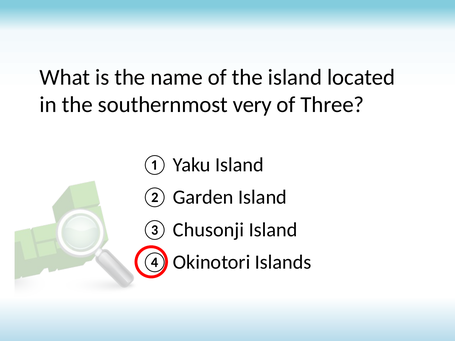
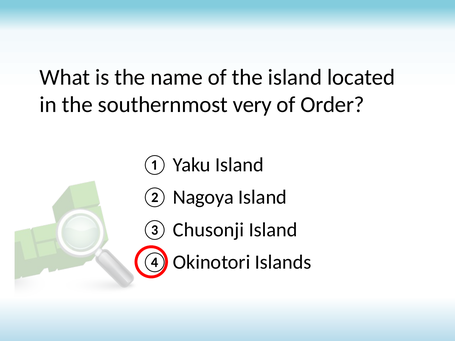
Three: Three -> Order (332, 105)
Garden: Garden -> Nagoya (203, 197)
